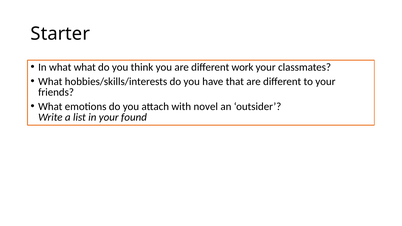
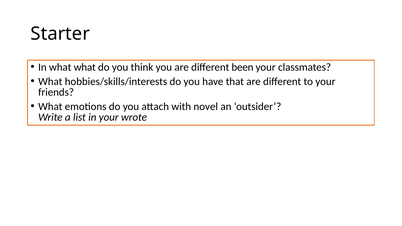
work: work -> been (242, 67)
found: found -> wrote (134, 117)
